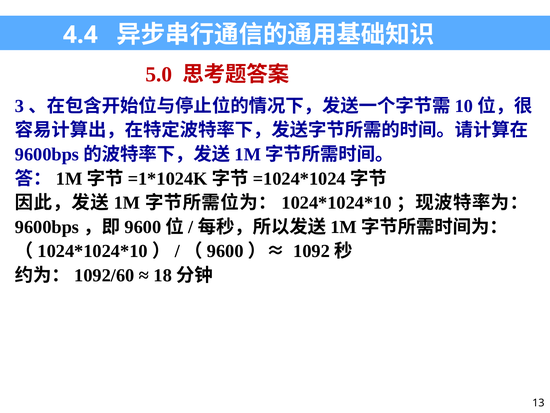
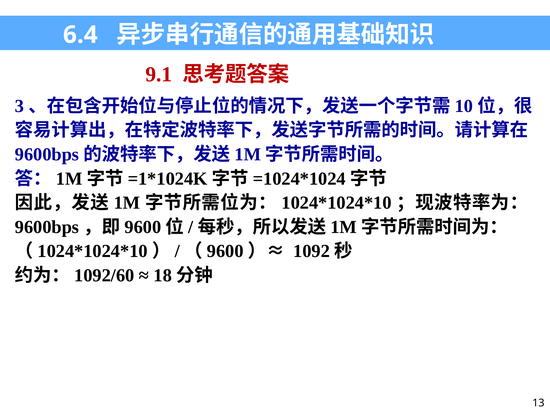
4.4: 4.4 -> 6.4 (80, 35)
5.0: 5.0 -> 9.1 (159, 74)
